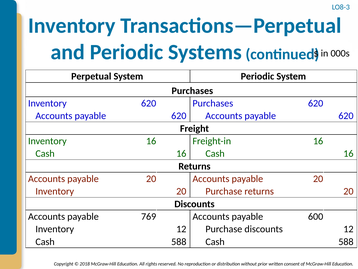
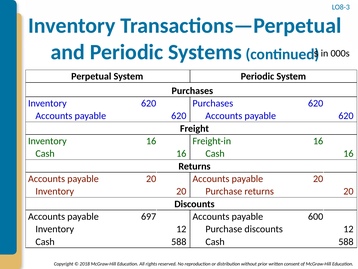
769: 769 -> 697 (149, 216)
